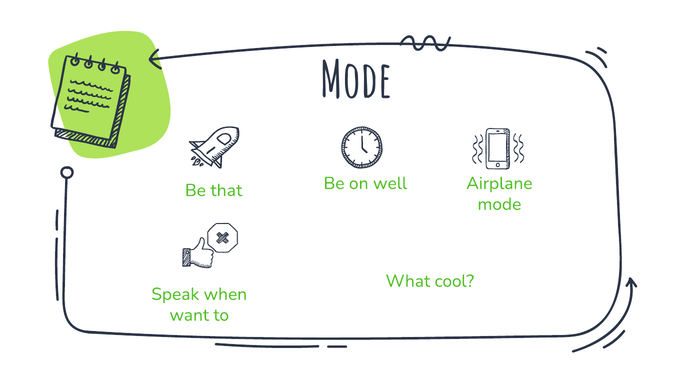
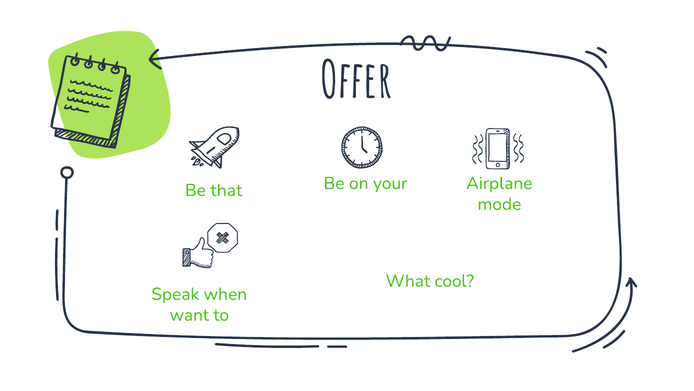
Mode: Mode -> Offer (356, 81)
well: well -> your (390, 183)
